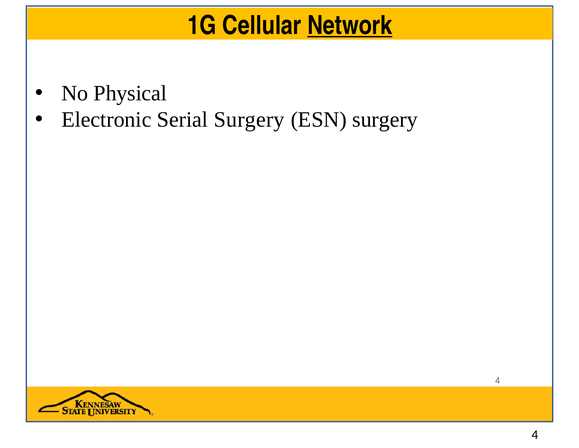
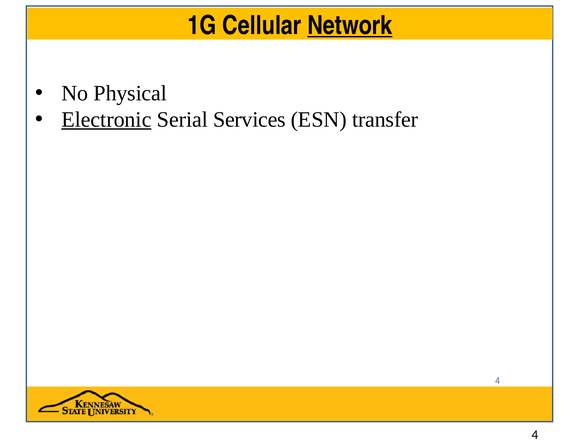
Electronic underline: none -> present (106, 120)
Serial Surgery: Surgery -> Services (249, 120)
ESN surgery: surgery -> transfer (385, 120)
